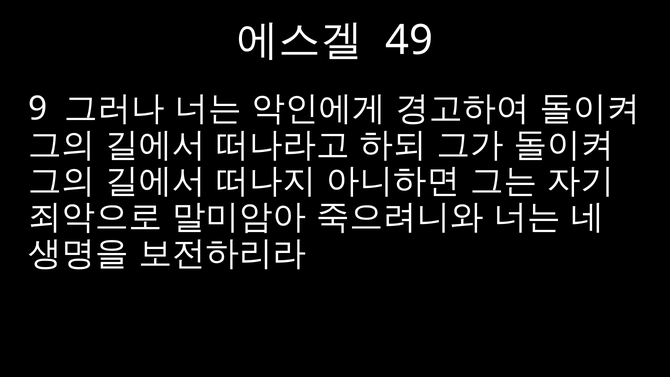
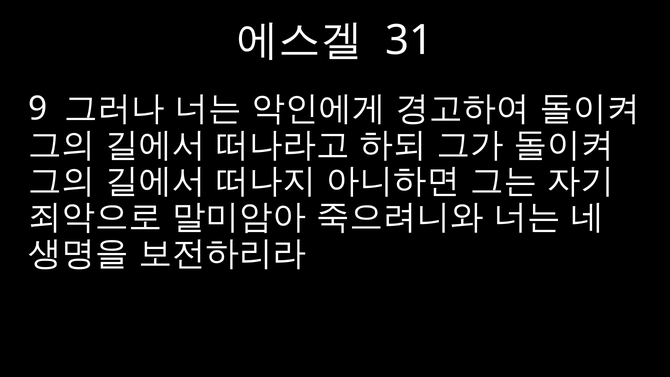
49: 49 -> 31 (409, 40)
